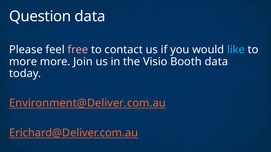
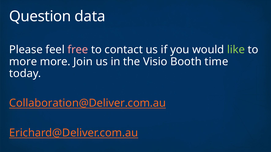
like colour: light blue -> light green (236, 50)
Booth data: data -> time (216, 62)
Environment@Deliver.com.au: Environment@Deliver.com.au -> Collaboration@Deliver.com.au (88, 103)
